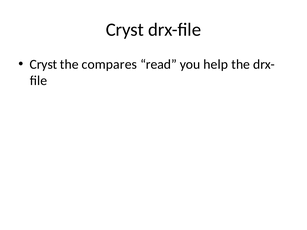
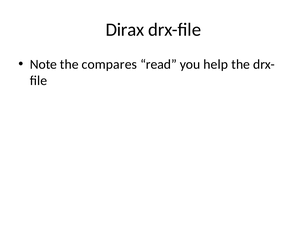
Cryst: Cryst -> Dirax (125, 30)
Cryst: Cryst -> Note (43, 64)
